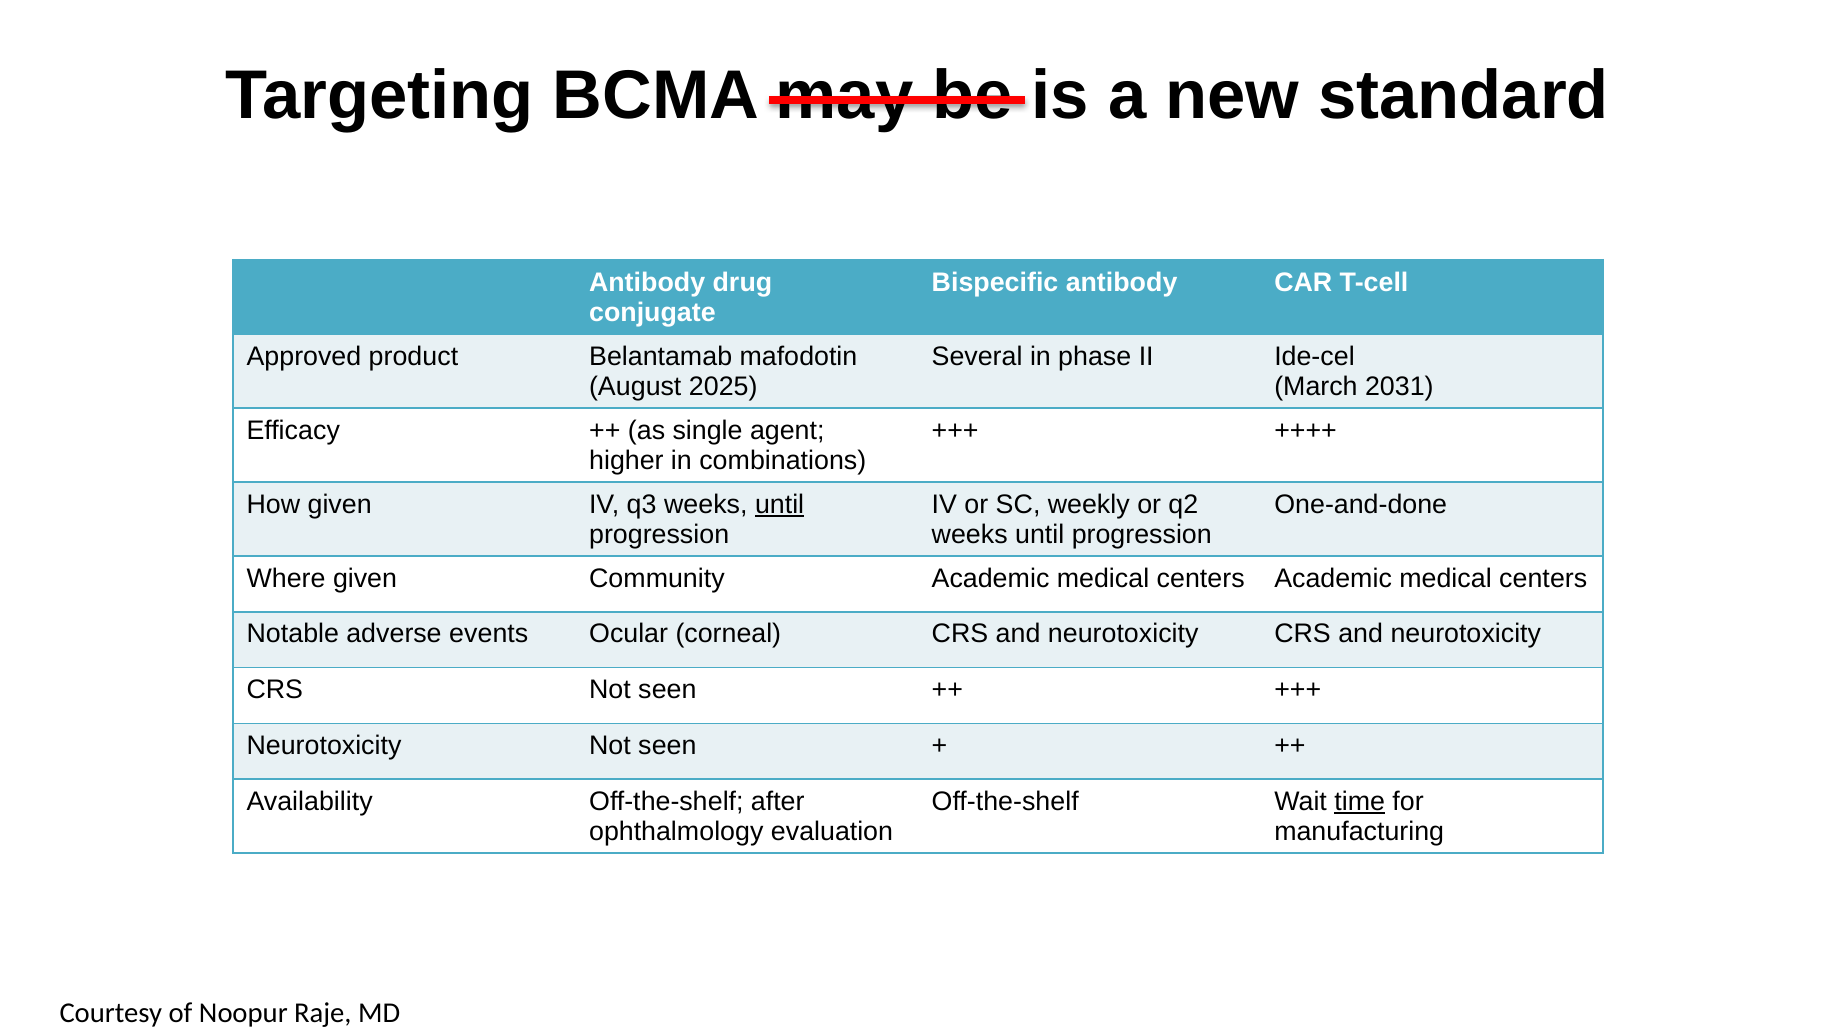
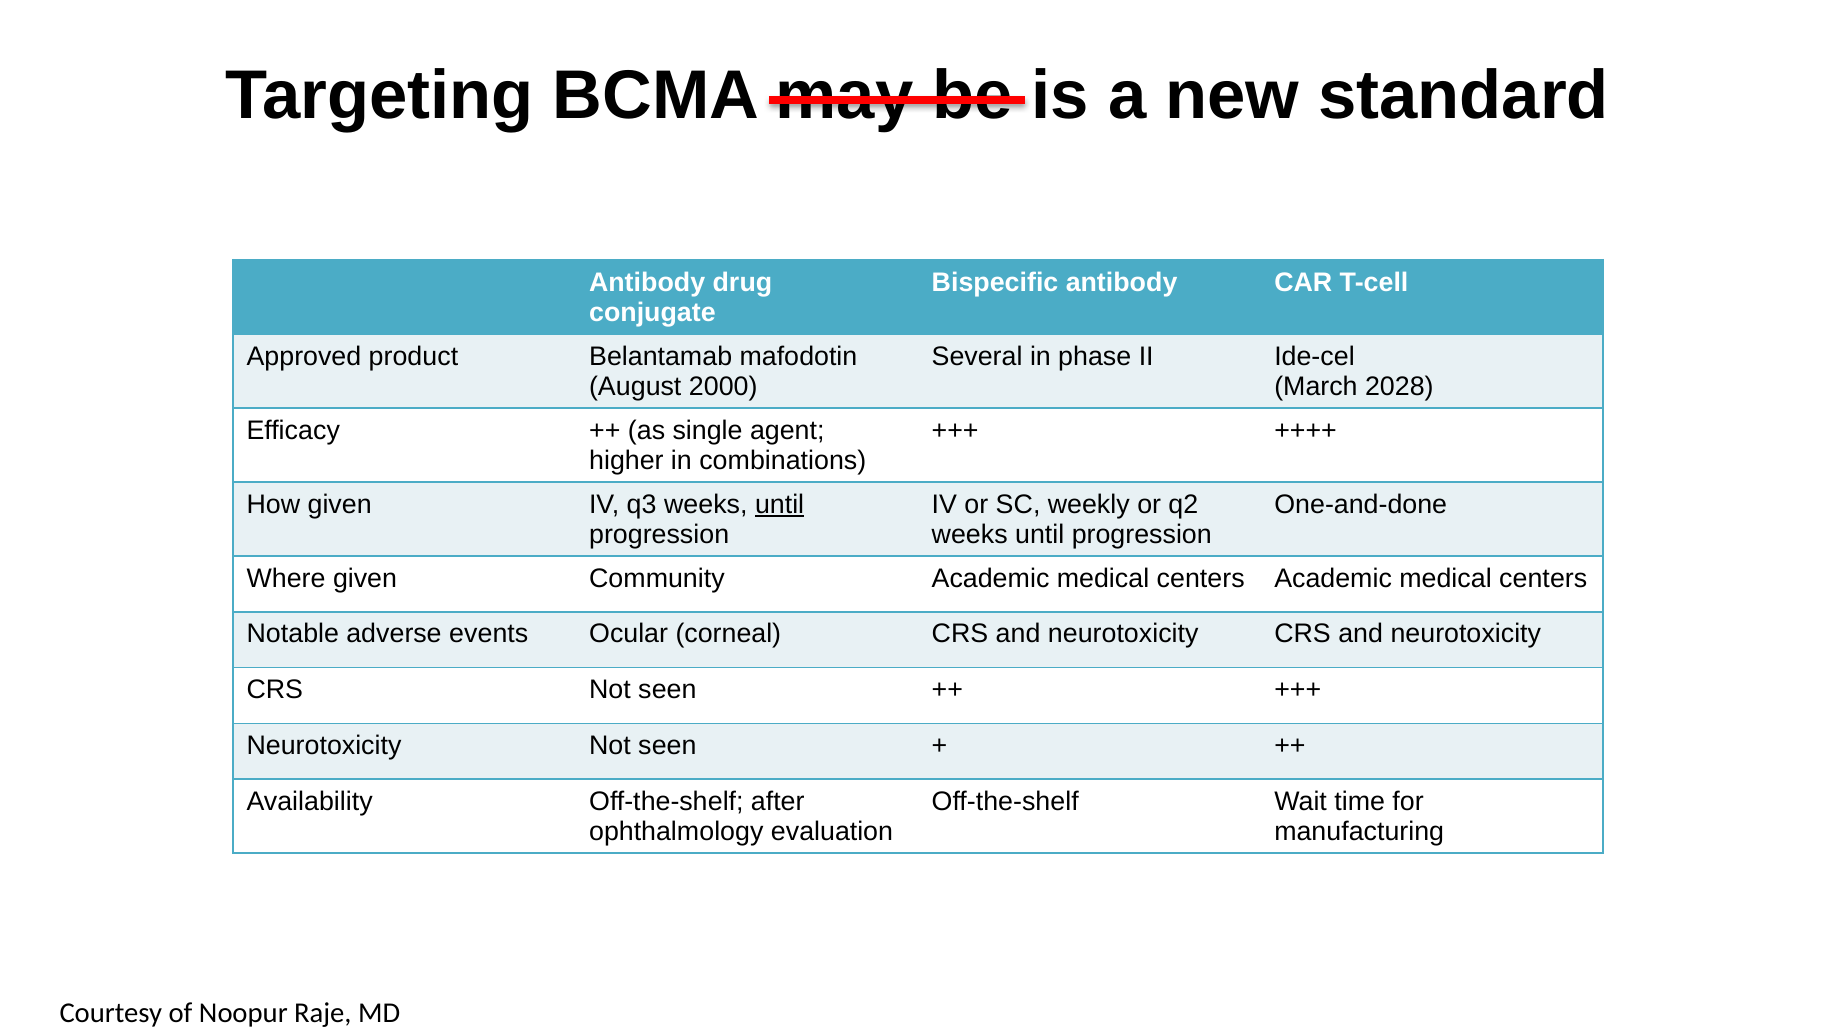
2025: 2025 -> 2000 (723, 386)
2031: 2031 -> 2028 (1399, 386)
time underline: present -> none (1360, 801)
